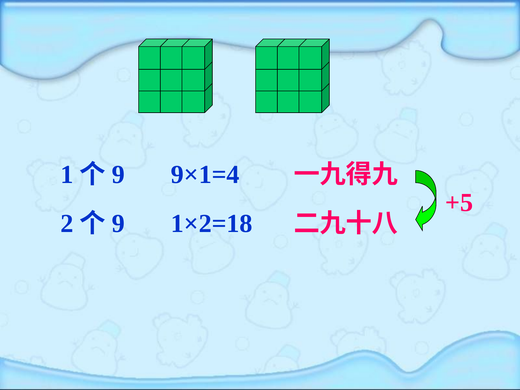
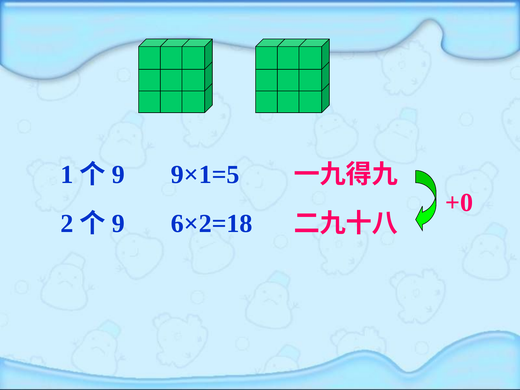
9×1=4: 9×1=4 -> 9×1=5 (205, 174)
+5: +5 -> +0 (459, 203)
1×2=18: 1×2=18 -> 6×2=18 (212, 224)
